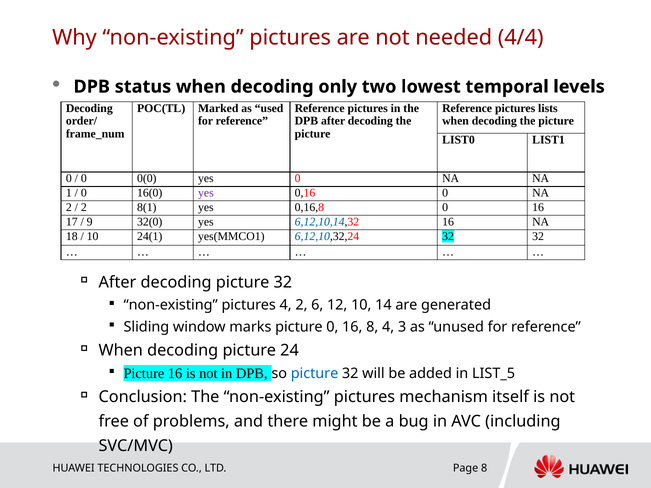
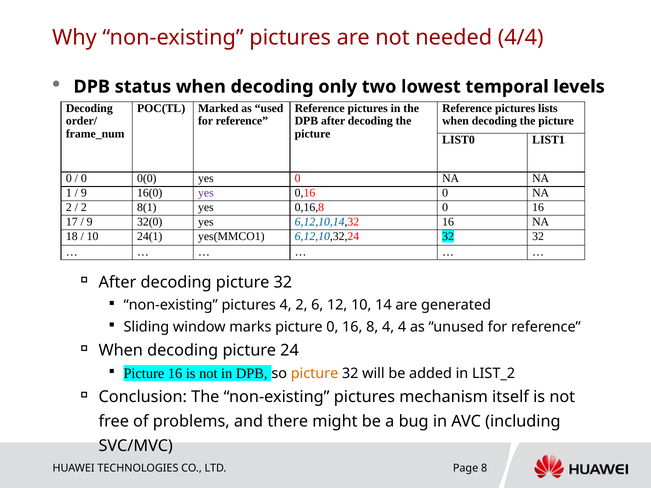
0: 0 -> 9 (84, 193)
4 3: 3 -> 4 (402, 327)
picture colour: blue -> orange (315, 373)
LIST_5: LIST_5 -> LIST_2 (494, 373)
